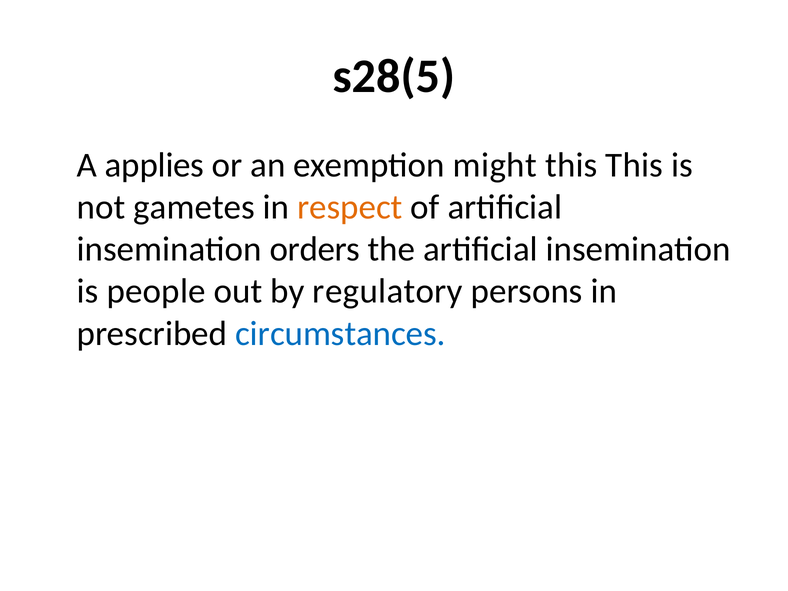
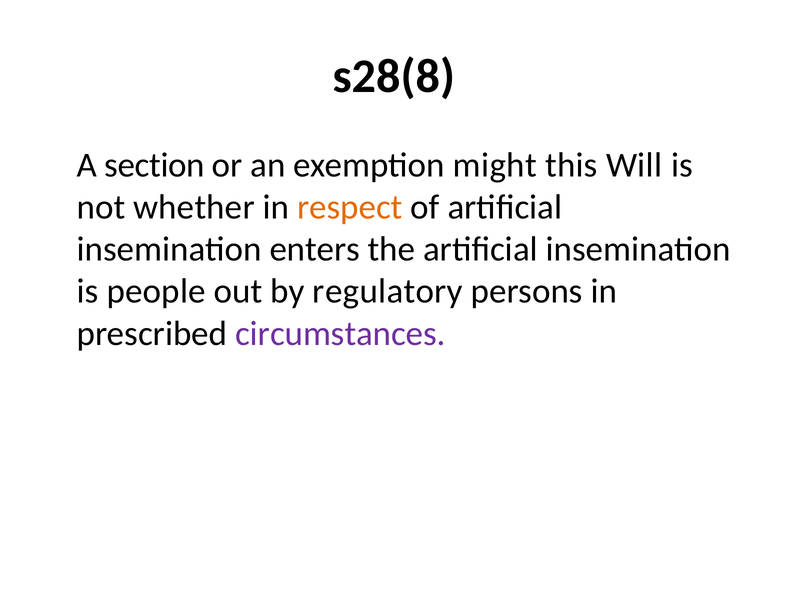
s28(5: s28(5 -> s28(8 (394, 76)
applies: applies -> section (155, 165)
this This: This -> Will (634, 165)
gametes: gametes -> whether (194, 207)
orders: orders -> enters (315, 249)
circumstances colour: blue -> purple (340, 333)
